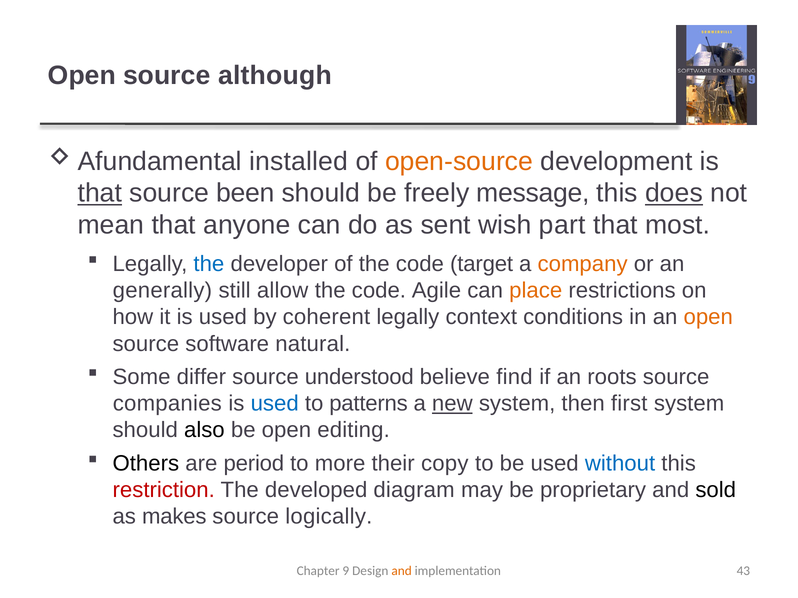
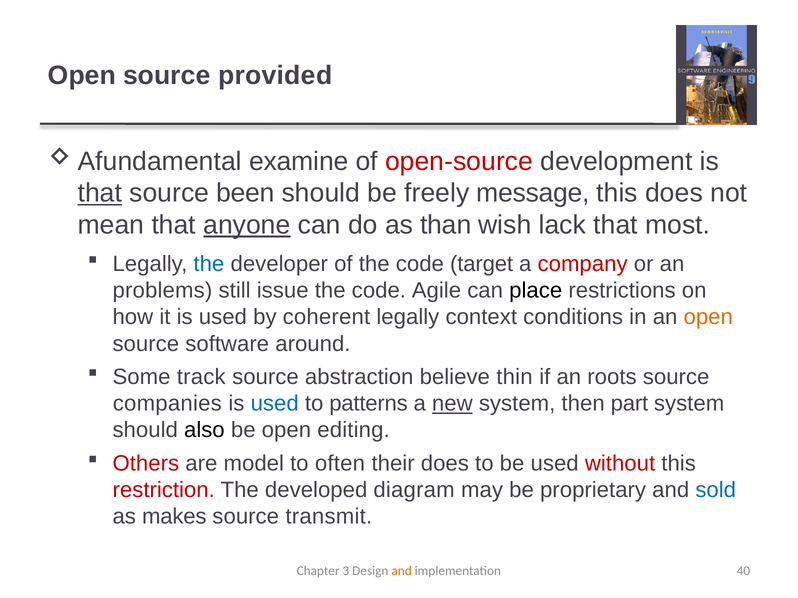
although: although -> provided (275, 76)
installed: installed -> examine (299, 161)
open-source colour: orange -> red (459, 161)
does underline: present -> none (674, 193)
anyone underline: none -> present (247, 225)
sent: sent -> than (446, 225)
part: part -> lack (562, 225)
company colour: orange -> red (583, 264)
generally: generally -> problems (162, 291)
allow: allow -> issue (283, 291)
place colour: orange -> black (536, 291)
natural: natural -> around (313, 344)
differ: differ -> track (201, 377)
understood: understood -> abstraction (359, 377)
find: find -> thin (514, 377)
first: first -> part (629, 404)
Others colour: black -> red (146, 464)
period: period -> model (254, 464)
more: more -> often (340, 464)
their copy: copy -> does (445, 464)
without colour: blue -> red (620, 464)
sold colour: black -> blue (716, 490)
logically: logically -> transmit (329, 517)
9: 9 -> 3 (346, 571)
43: 43 -> 40 (743, 571)
